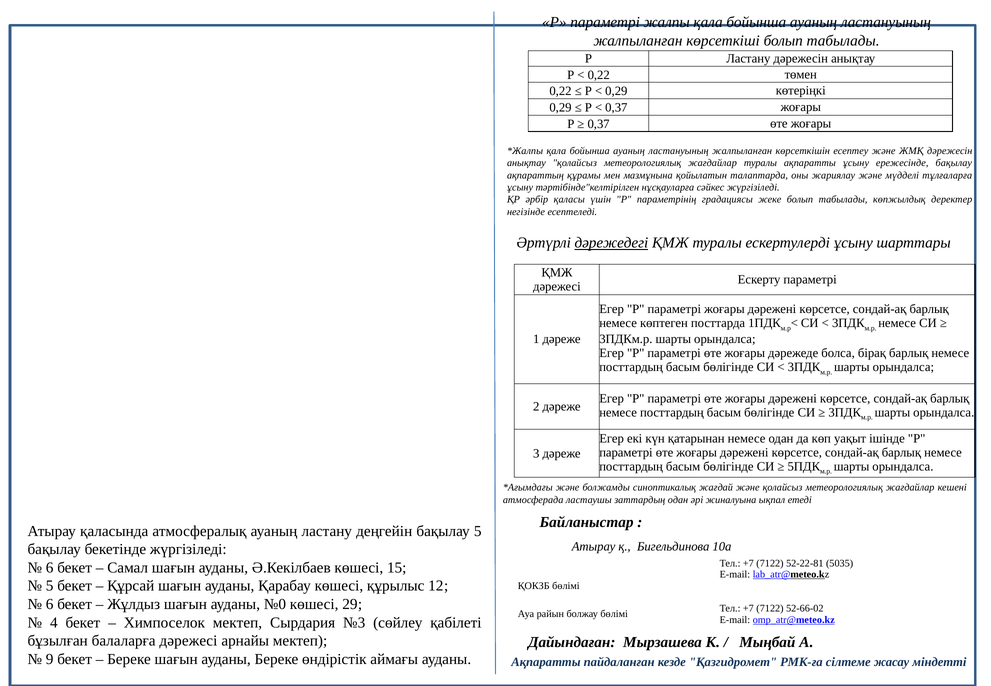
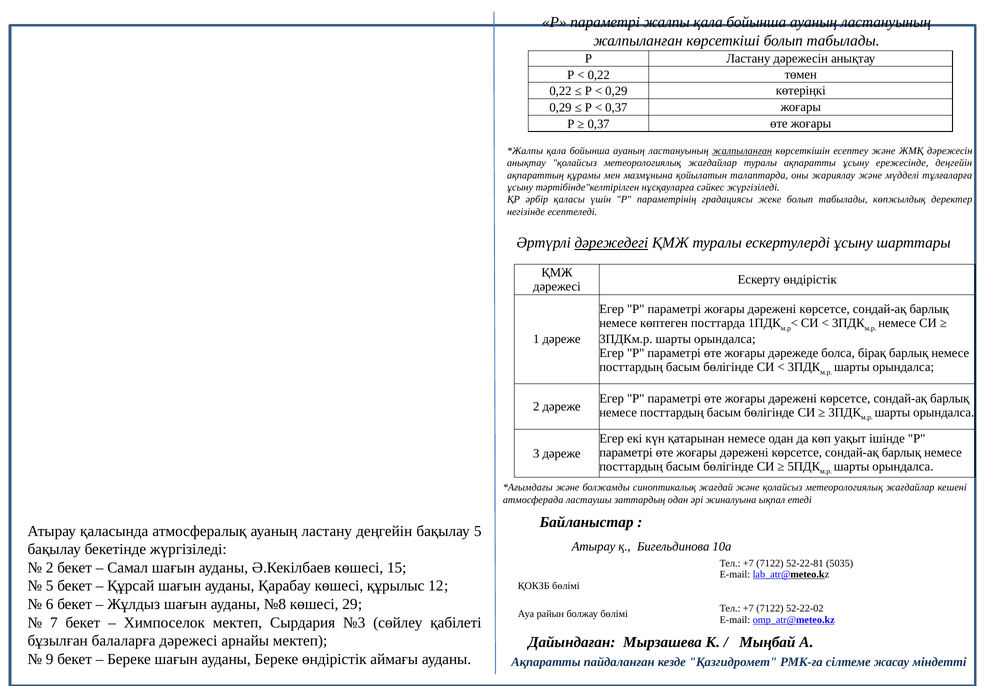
жалпыланған underline: none -> present (742, 151)
ережесінде бақылау: бақылау -> деңгейін (954, 163)
Ескерту параметрі: параметрі -> өндірістік (810, 280)
6: 6 -> 2 (50, 568)
№0: №0 -> №8 (275, 604)
52-66-02: 52-66-02 -> 52-22-02 (805, 609)
4: 4 -> 7 (54, 623)
